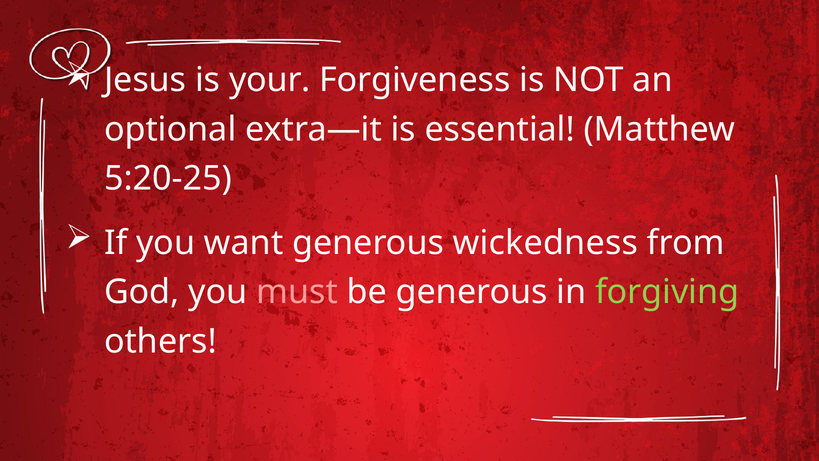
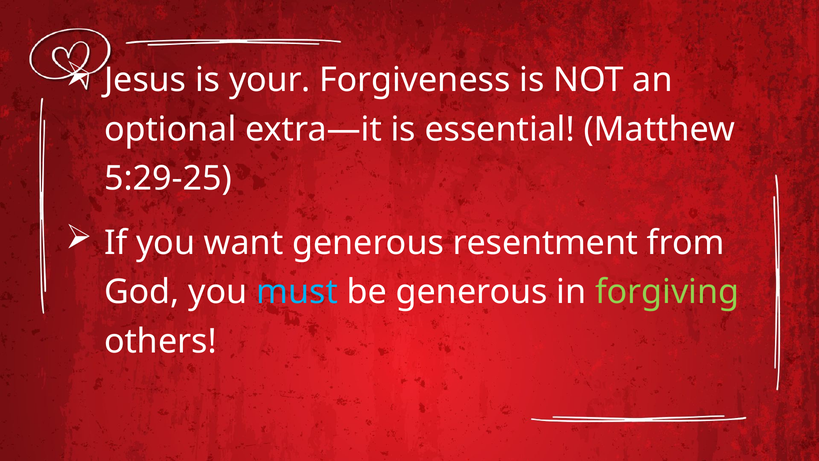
5:20-25: 5:20-25 -> 5:29-25 (168, 178)
wickedness: wickedness -> resentment (546, 243)
must colour: pink -> light blue (297, 292)
